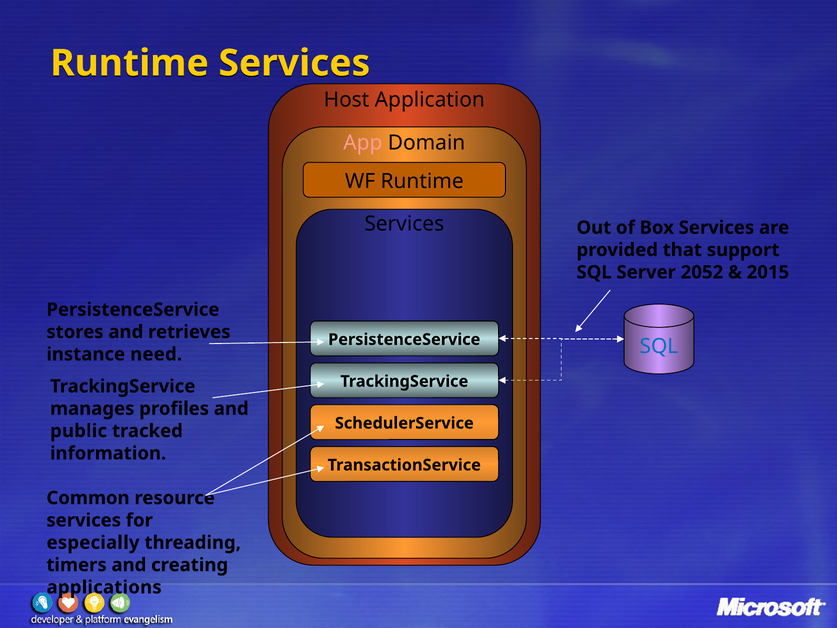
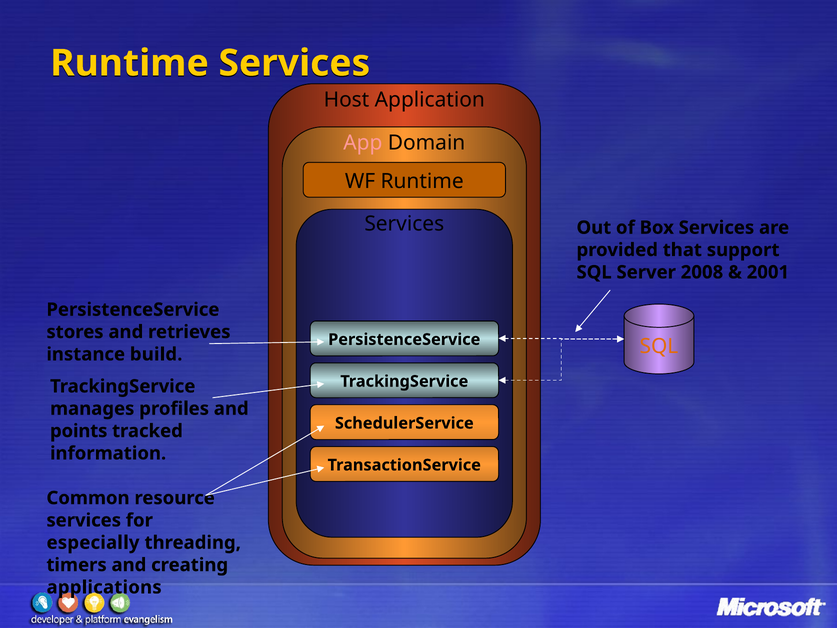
2052: 2052 -> 2008 (702, 272)
2015: 2015 -> 2001 (768, 272)
SQL colour: blue -> orange (659, 346)
need: need -> build (156, 354)
public: public -> points (79, 431)
